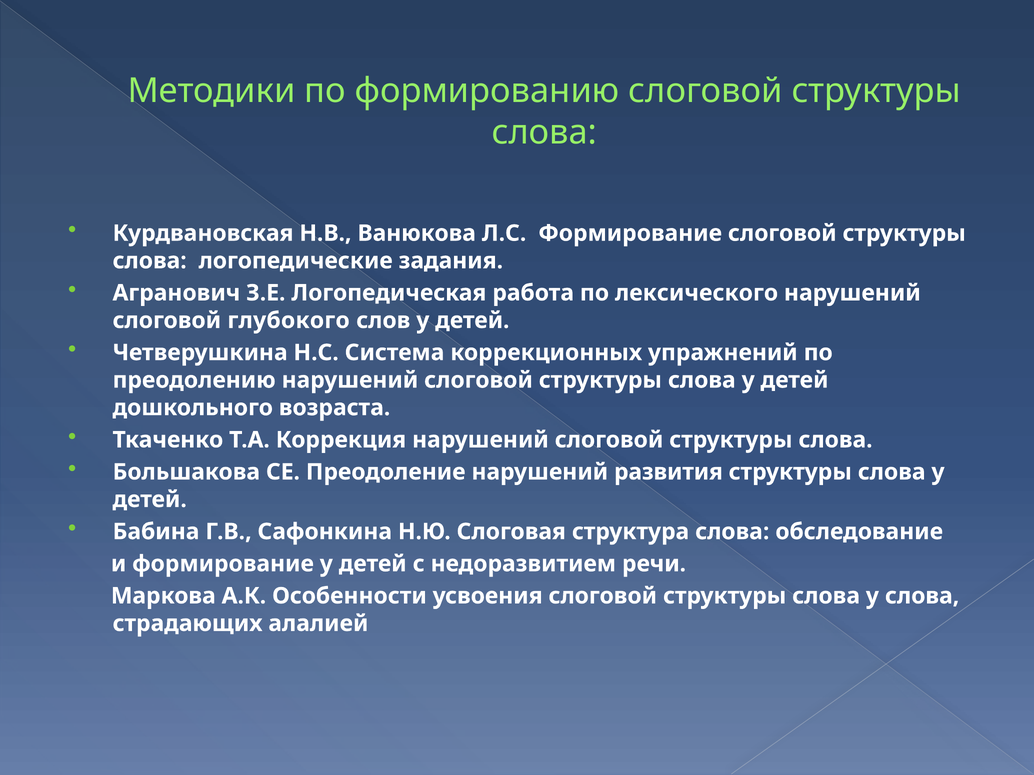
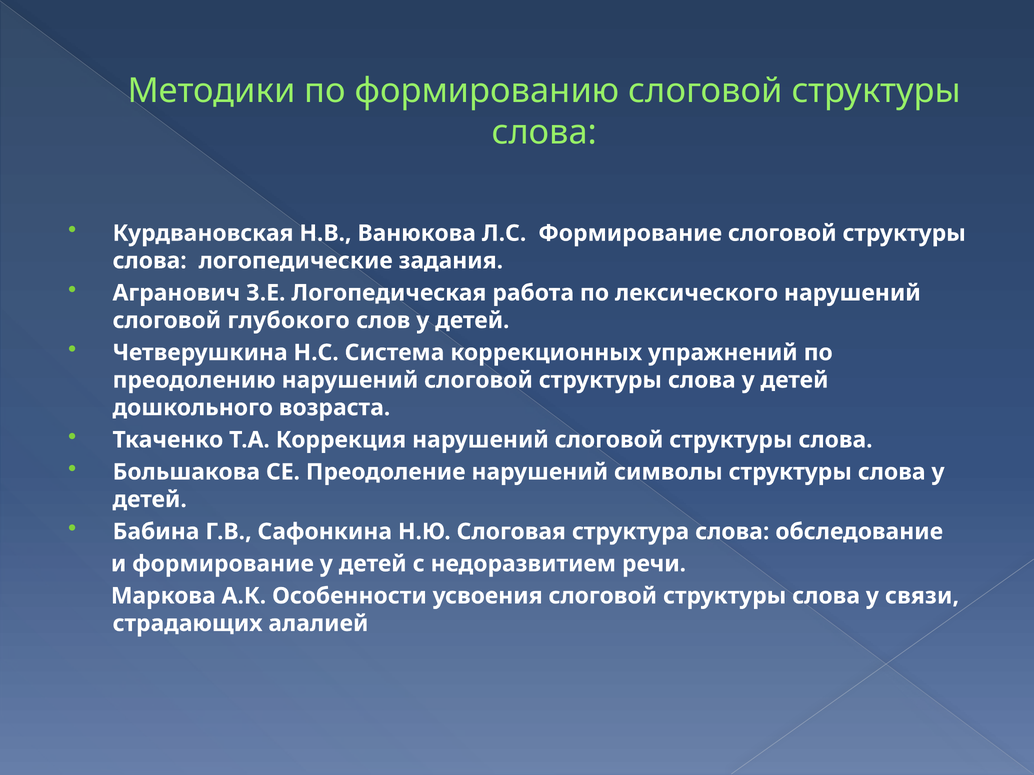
развития: развития -> символы (668, 472)
у слова: слова -> связи (922, 596)
